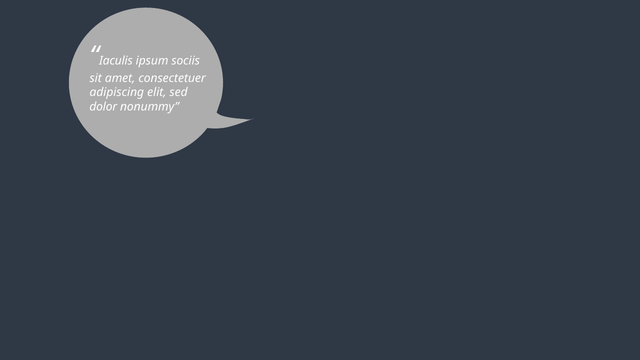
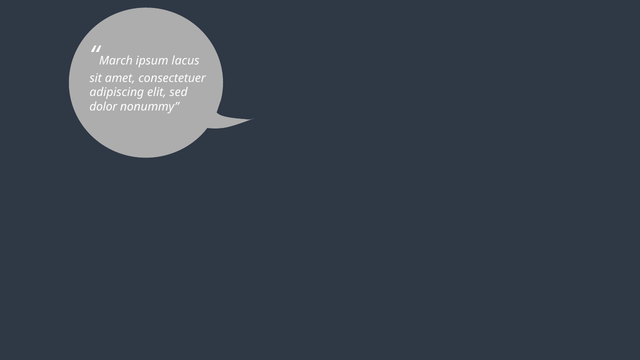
Iaculis: Iaculis -> March (116, 61)
sociis: sociis -> lacus (186, 61)
